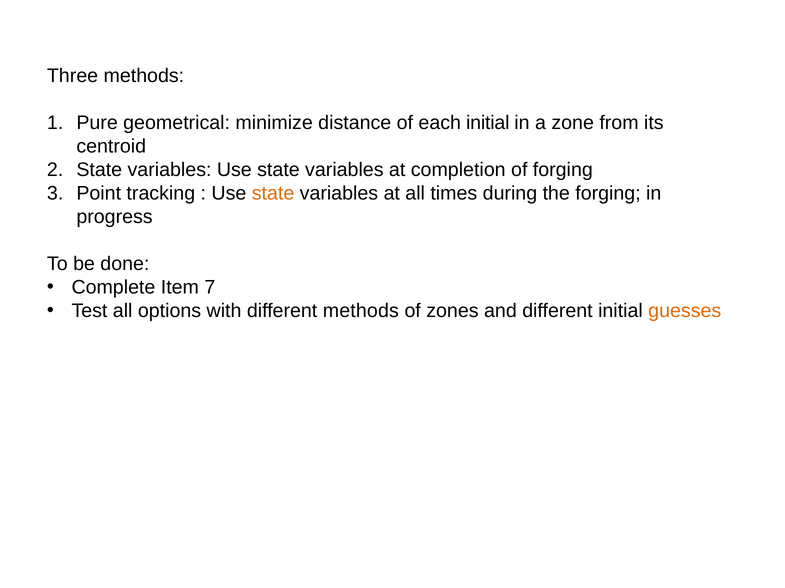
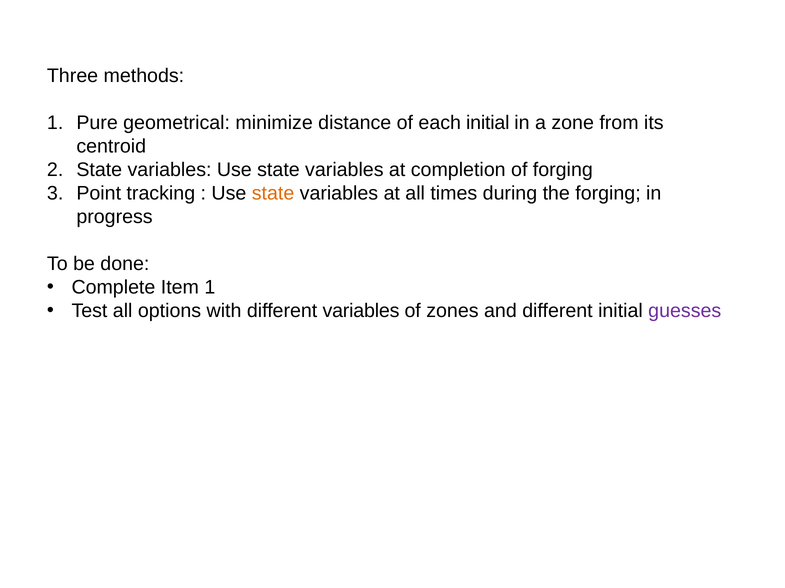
Item 7: 7 -> 1 (210, 288)
different methods: methods -> variables (361, 311)
guesses colour: orange -> purple (685, 311)
